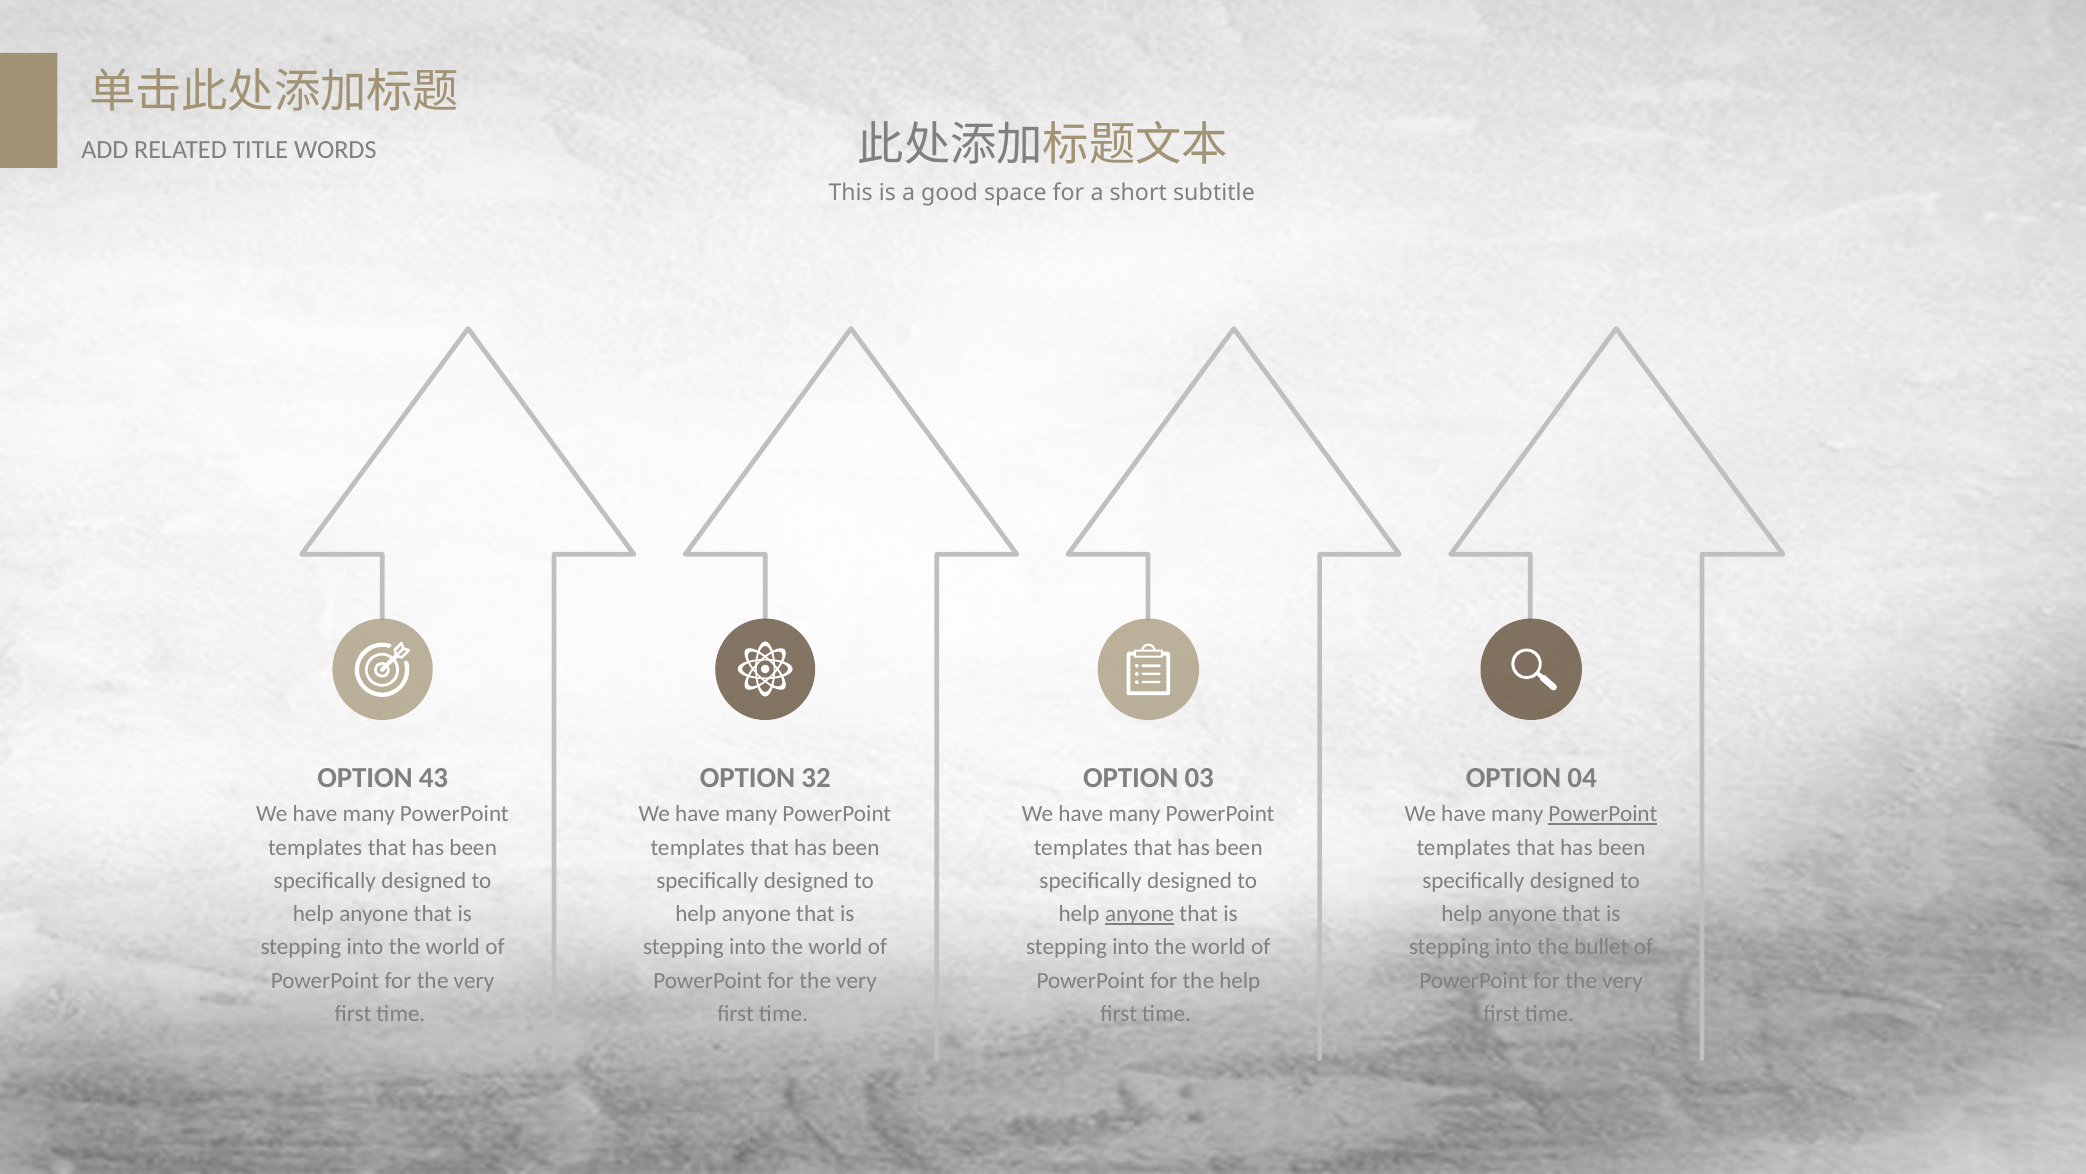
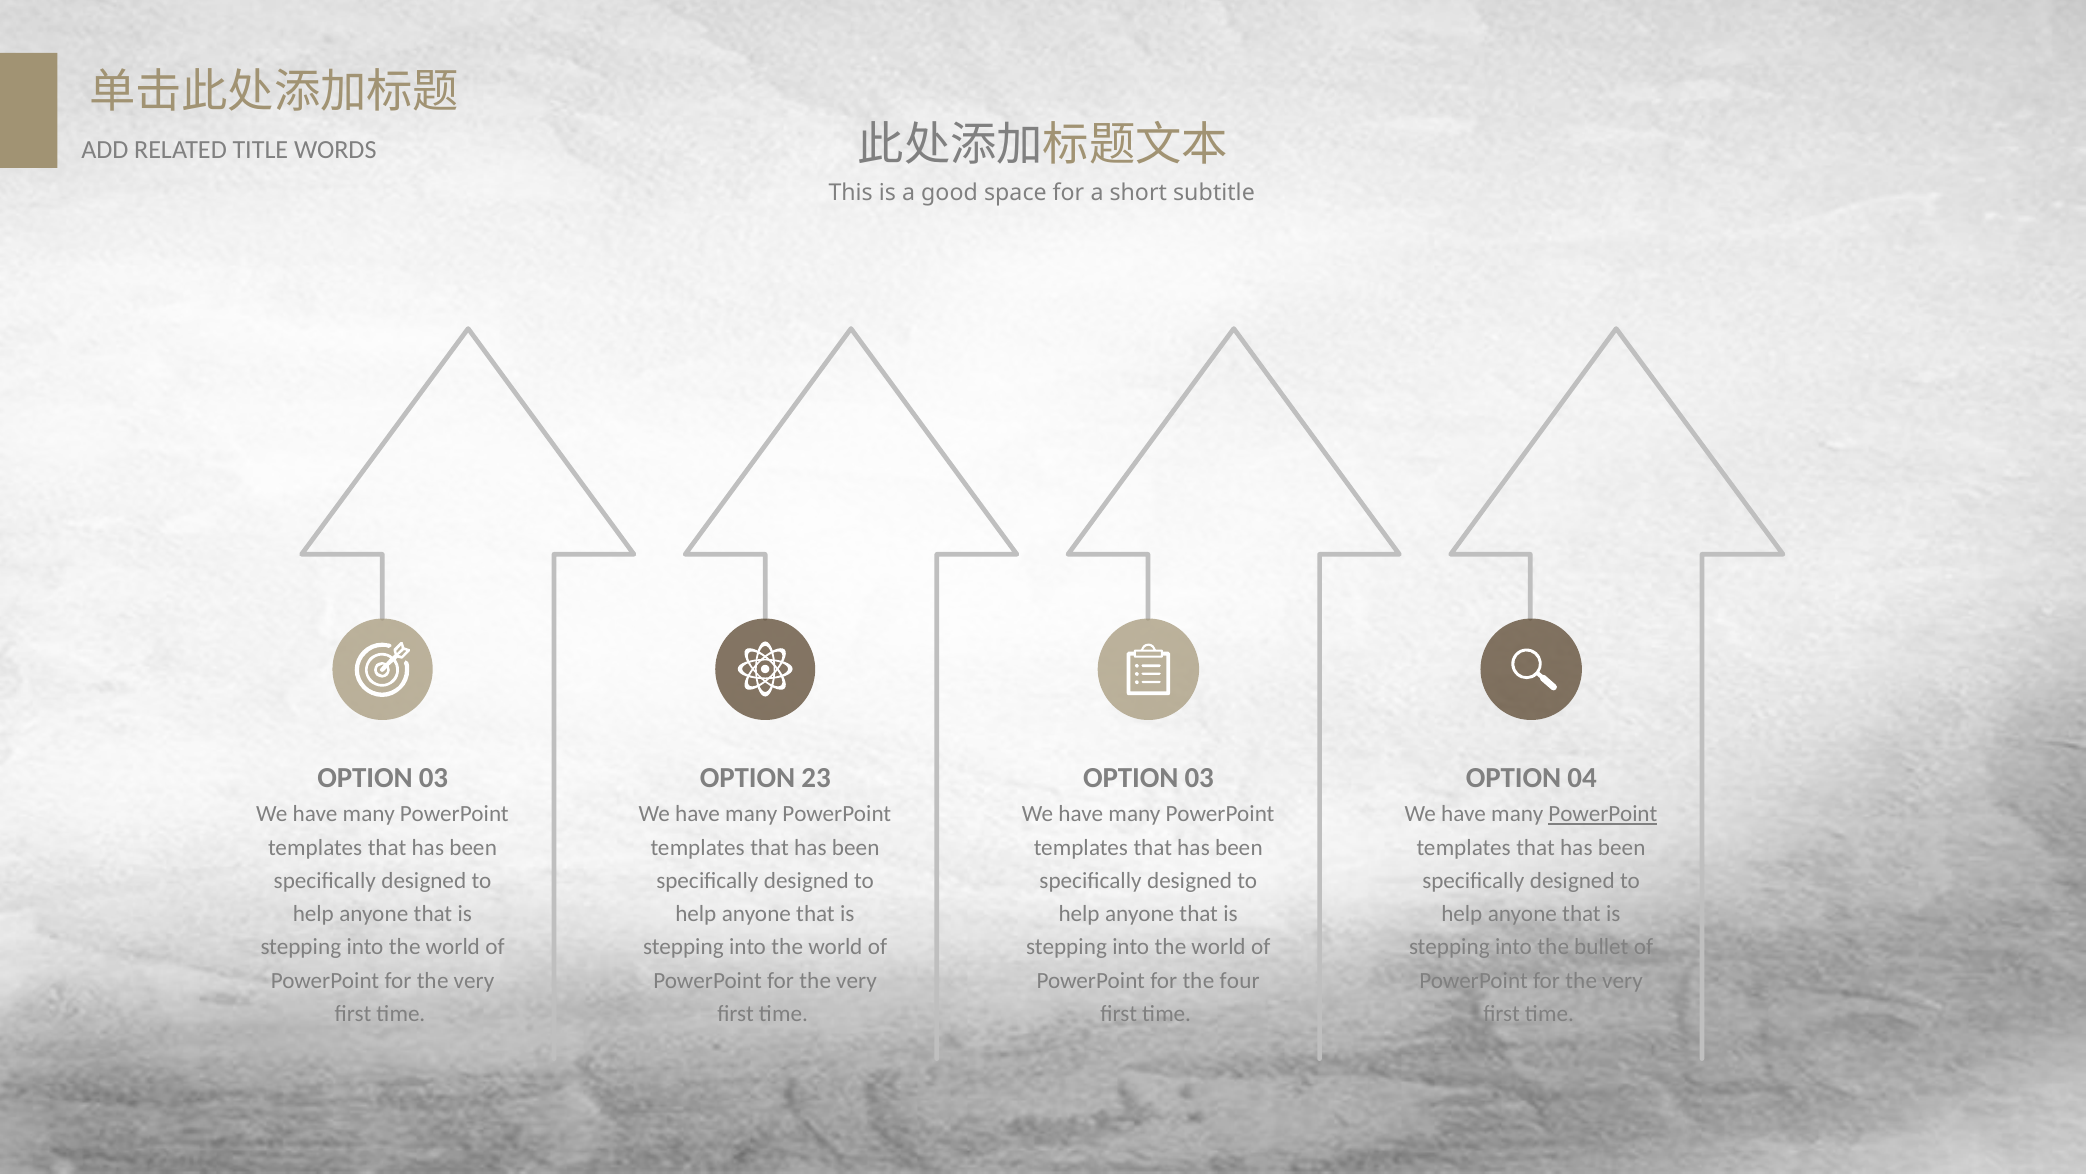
43: 43 -> 03 (433, 778)
32: 32 -> 23 (816, 778)
anyone underline: present -> none (1140, 914)
the help: help -> four (1240, 980)
